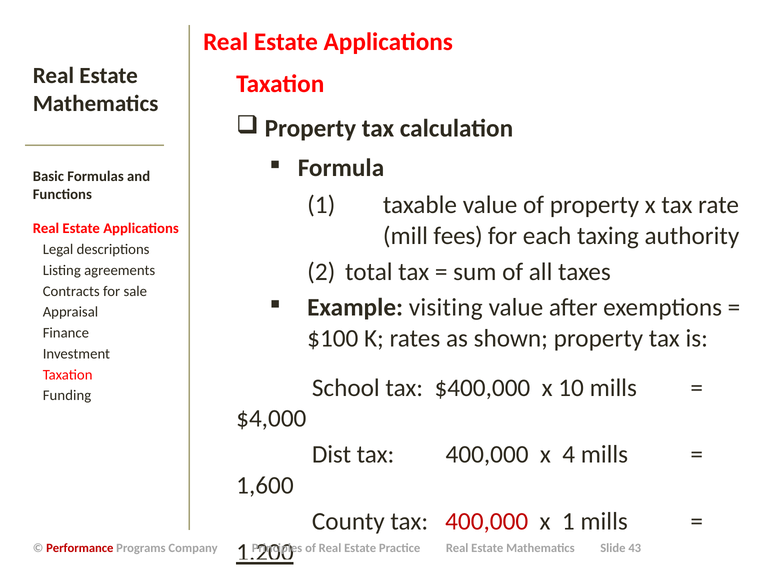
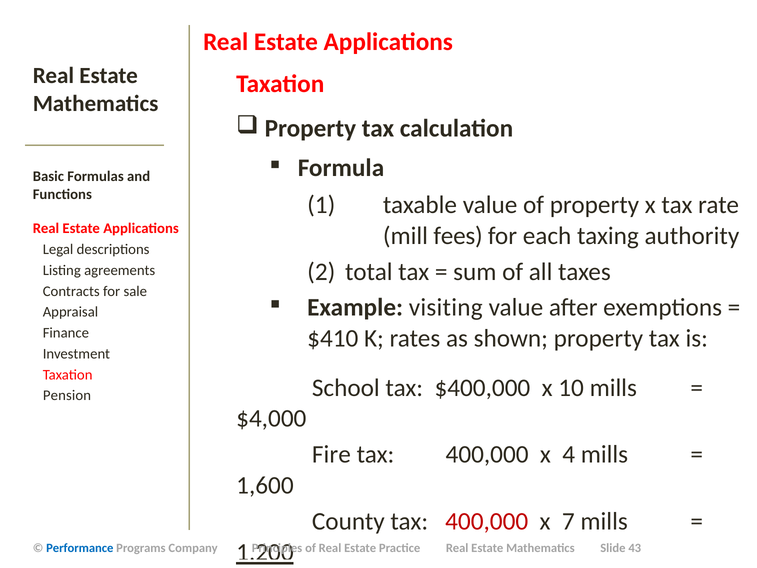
$100: $100 -> $410 (333, 338)
Funding: Funding -> Pension (67, 395)
Dist: Dist -> Fire (331, 454)
x 1: 1 -> 7 (568, 521)
Performance colour: red -> blue (80, 548)
